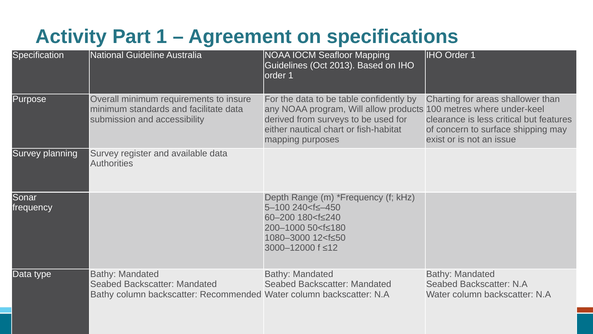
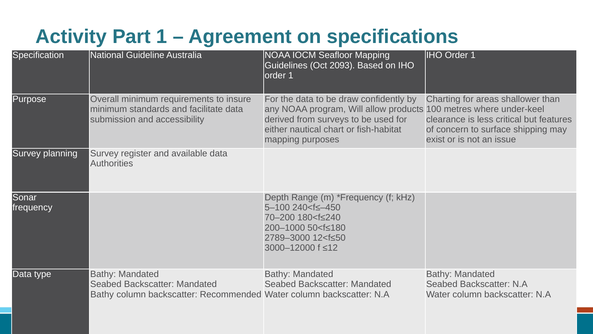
2013: 2013 -> 2093 (342, 65)
table: table -> draw (349, 99)
60–200: 60–200 -> 70–200 (280, 217)
1080–3000: 1080–3000 -> 2789–3000 (287, 237)
